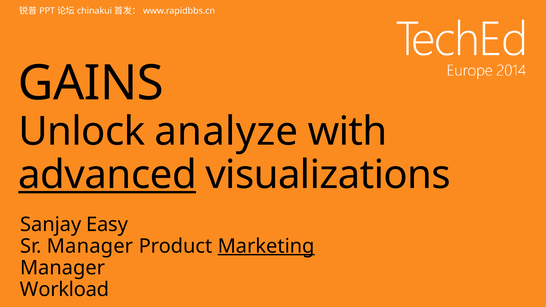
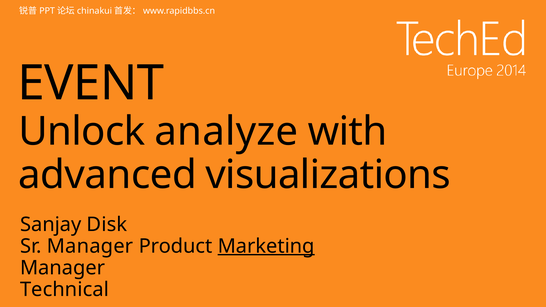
GAINS: GAINS -> EVENT (91, 83)
advanced underline: present -> none (107, 175)
Easy: Easy -> Disk (107, 225)
Workload: Workload -> Technical (64, 290)
